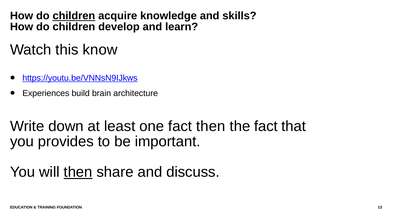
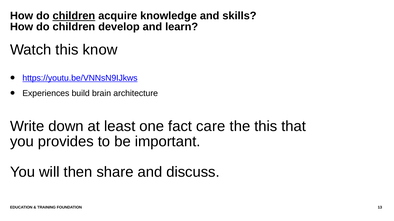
fact then: then -> care (211, 127)
the fact: fact -> this (266, 127)
then underline: present -> none (78, 173)
